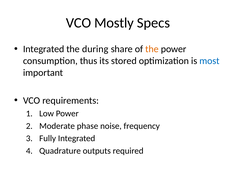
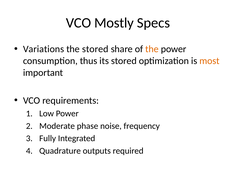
Integrated: Integrated -> Variations (44, 49)
the during: during -> stored (95, 49)
most colour: blue -> orange (209, 61)
